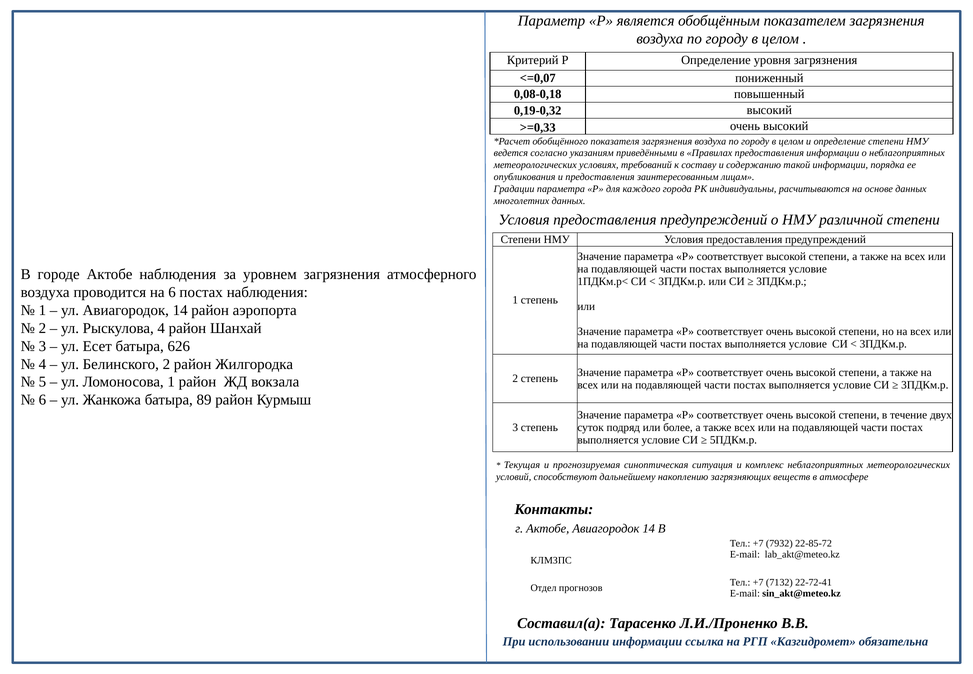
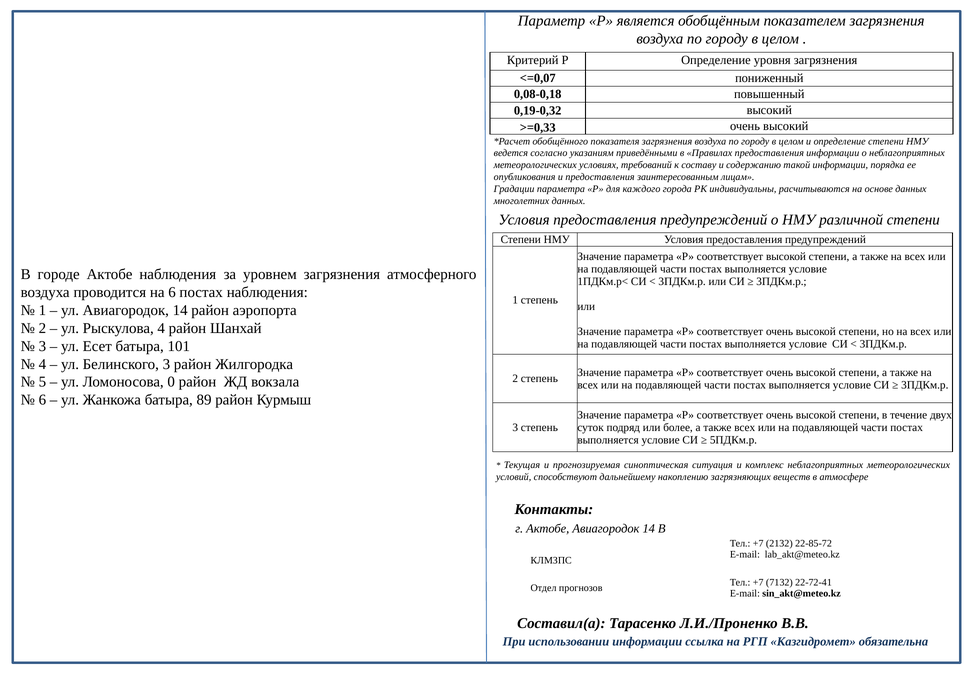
626: 626 -> 101 (179, 346)
Белинского 2: 2 -> 3 (166, 364)
Ломоносова 1: 1 -> 0 (171, 382)
7932: 7932 -> 2132 (779, 543)
